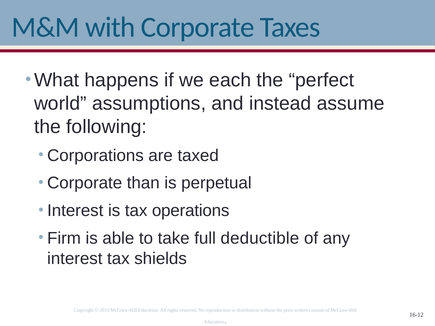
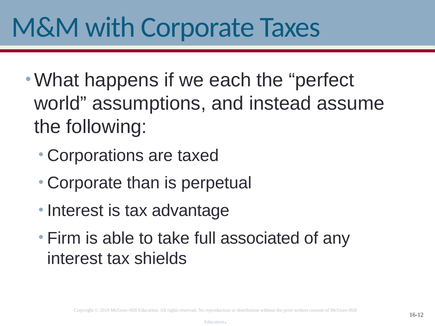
operations: operations -> advantage (191, 211)
deductible: deductible -> associated (260, 238)
